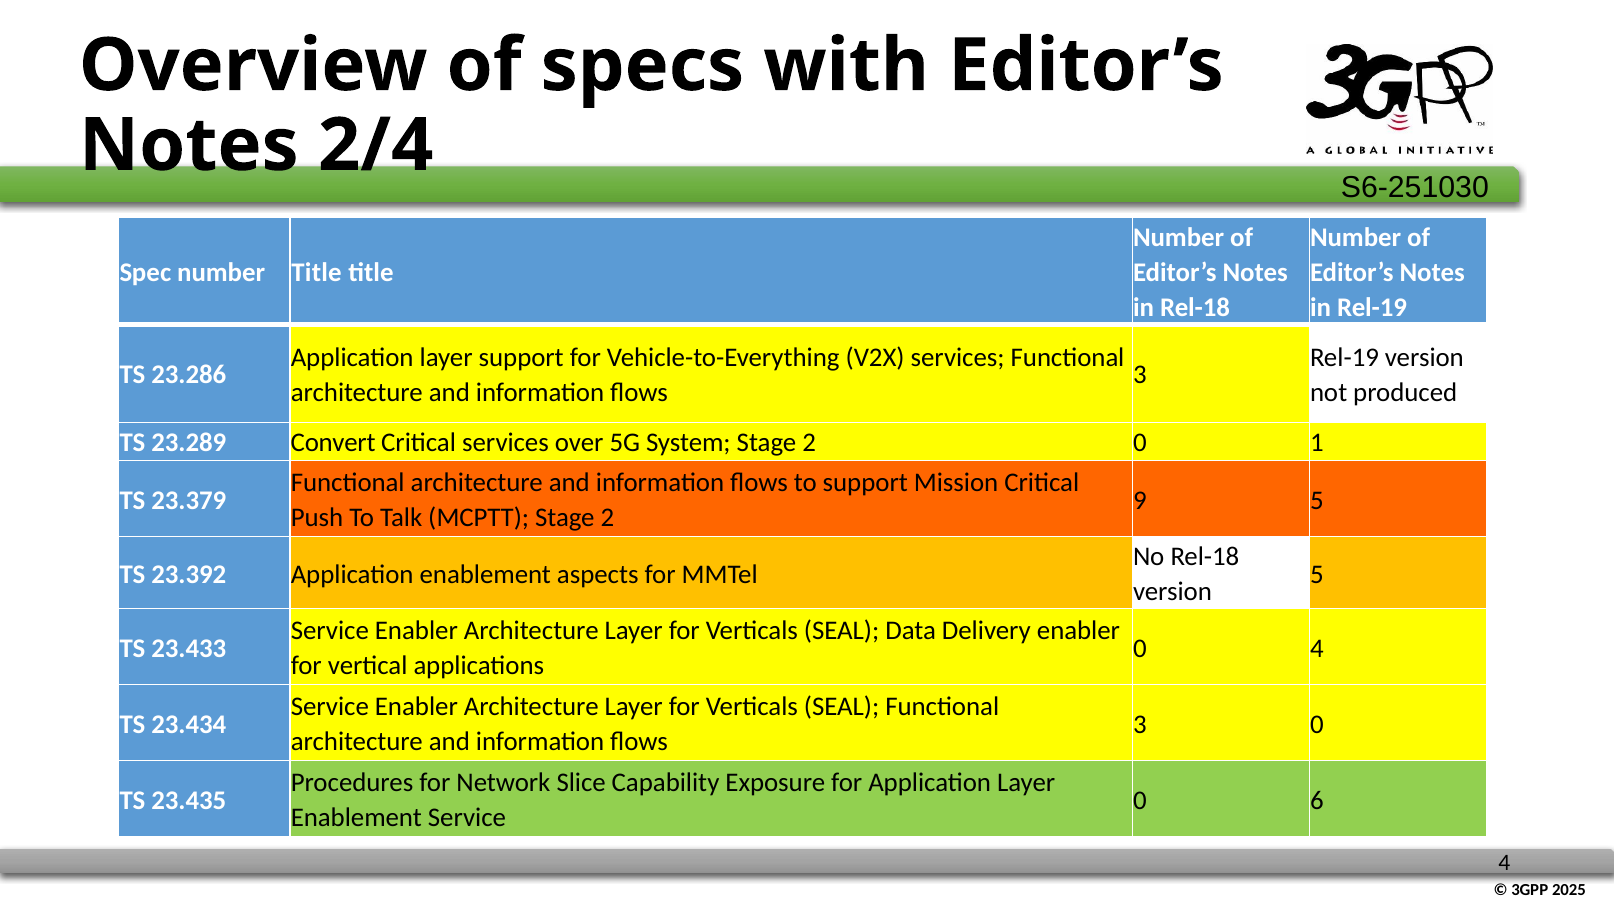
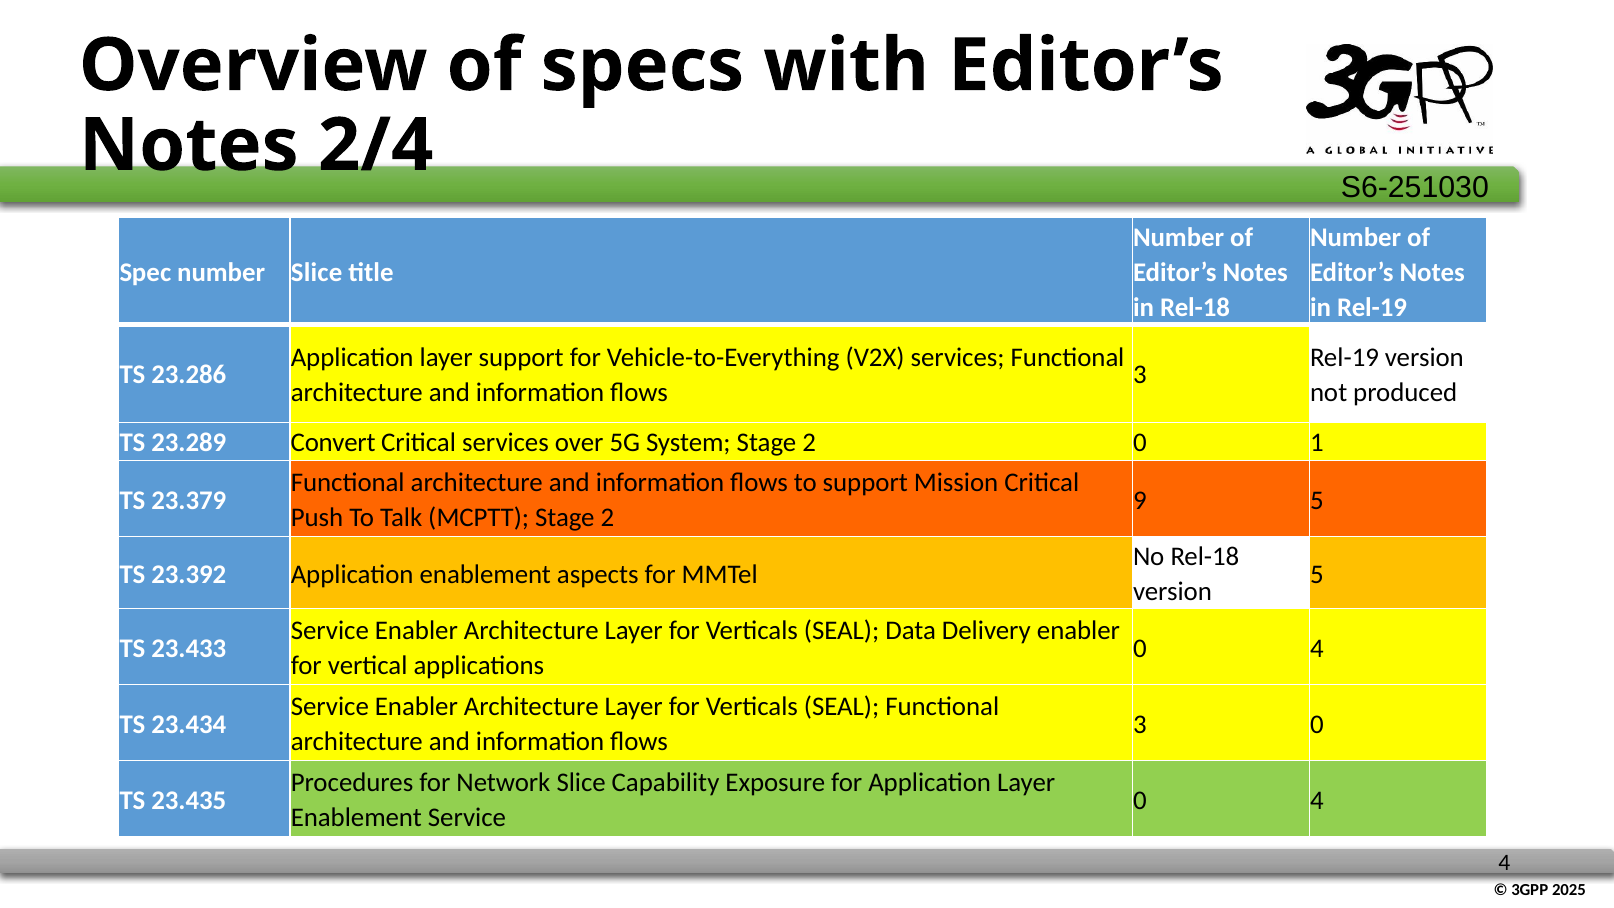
number Title: Title -> Slice (317, 272)
6: 6 -> 4 (1317, 800)
